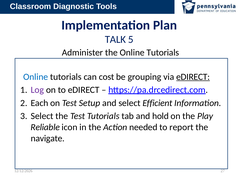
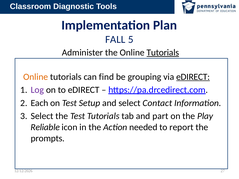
TALK: TALK -> FALL (115, 39)
Tutorials underline: none -> present (163, 53)
Online colour: blue -> orange (36, 77)
cost: cost -> find (106, 77)
Efficient: Efficient -> Contact (157, 103)
hold: hold -> part (160, 116)
navigate: navigate -> prompts (48, 138)
